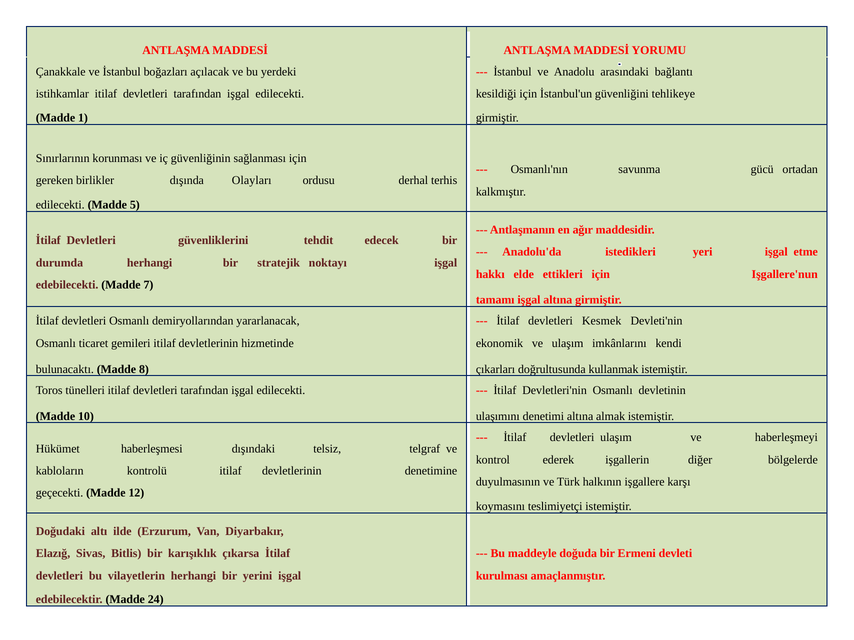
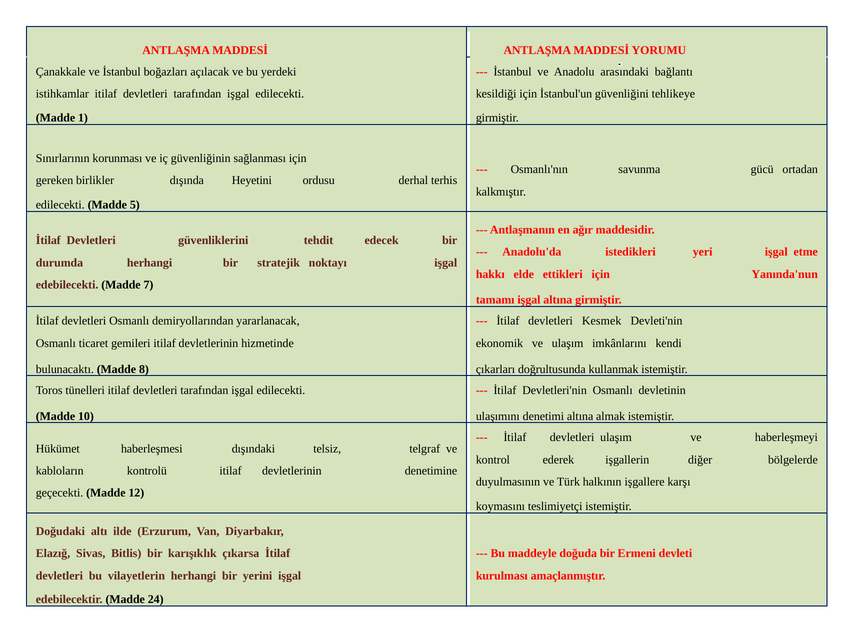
Olayları: Olayları -> Heyetini (252, 181)
Işgallere'nun: Işgallere'nun -> Yanında'nun (785, 275)
